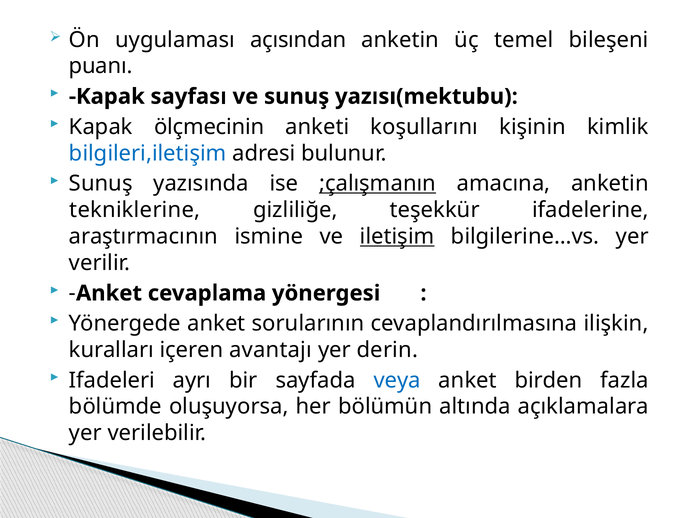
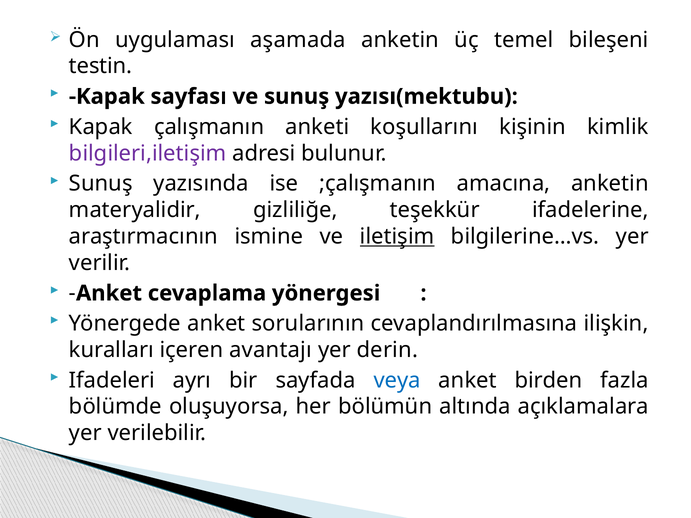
açısından: açısından -> aşamada (298, 40)
puanı: puanı -> testin (101, 66)
ölçmecinin: ölçmecinin -> çalışmanın (209, 127)
bilgileri,iletişim colour: blue -> purple (148, 153)
;çalışmanın underline: present -> none (378, 184)
tekniklerine: tekniklerine -> materyalidir (135, 210)
